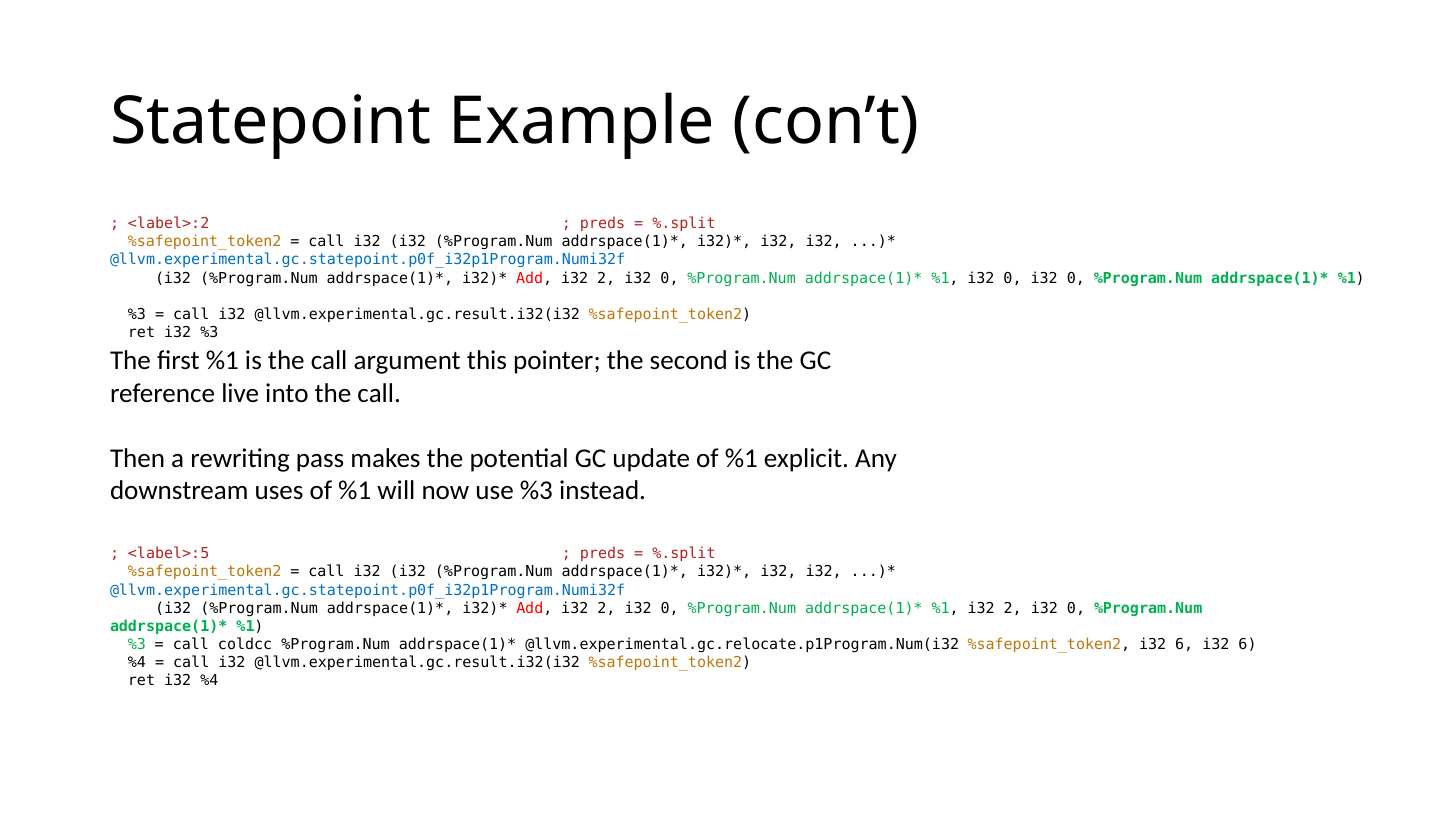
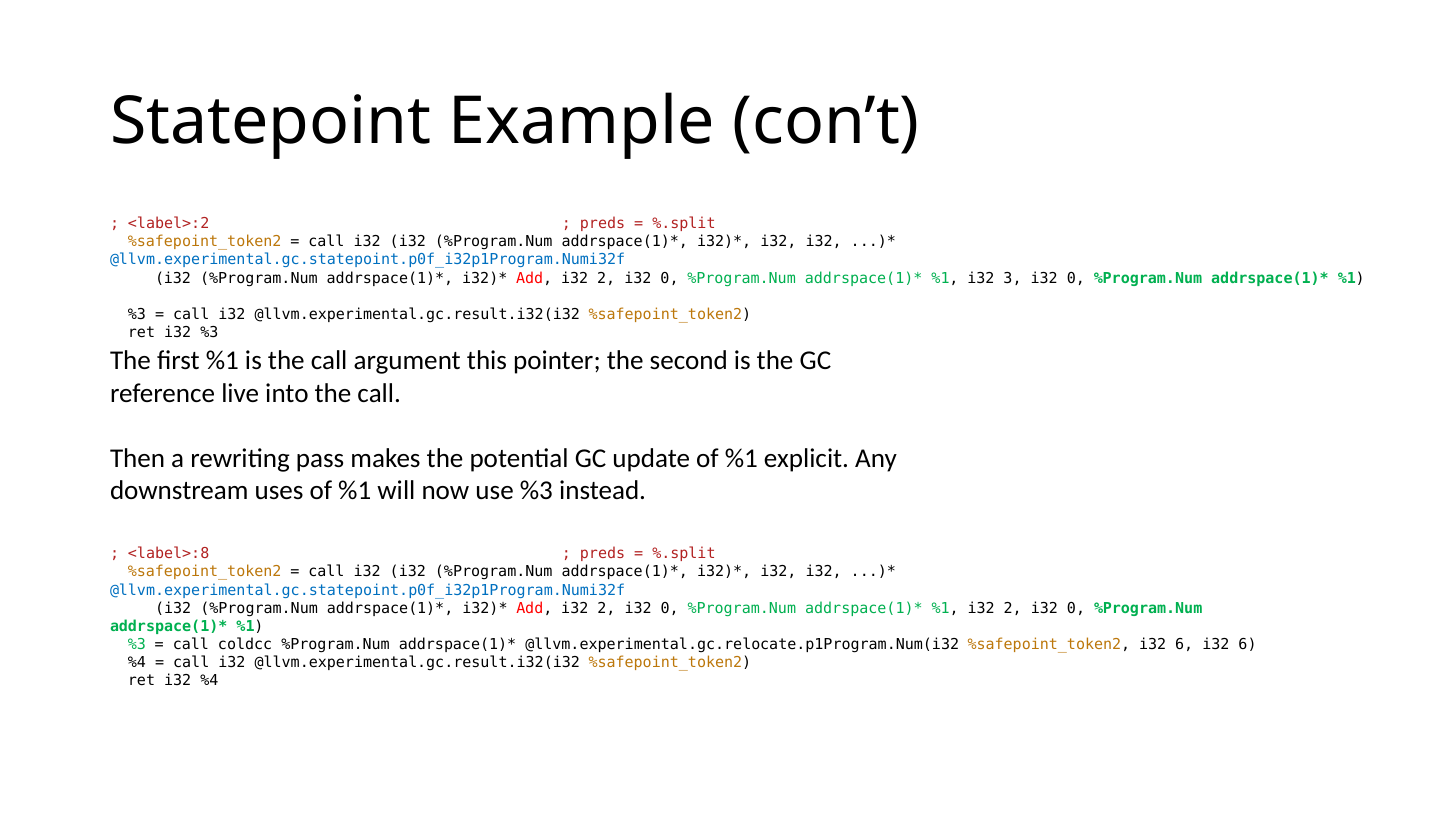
%1 i32 0: 0 -> 3 (1013, 278)
<label>:5: <label>:5 -> <label>:8 (169, 554)
